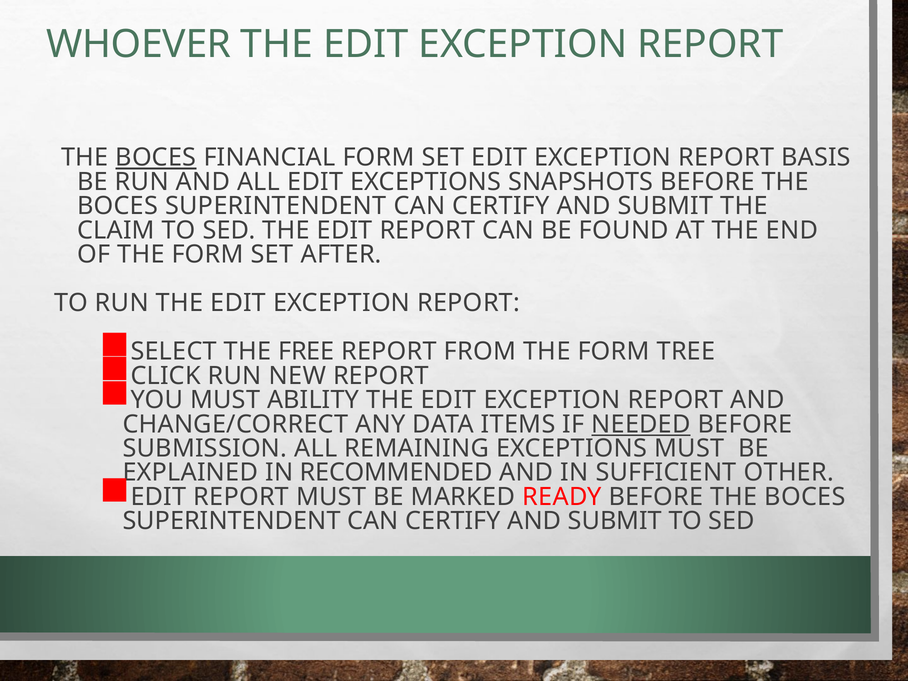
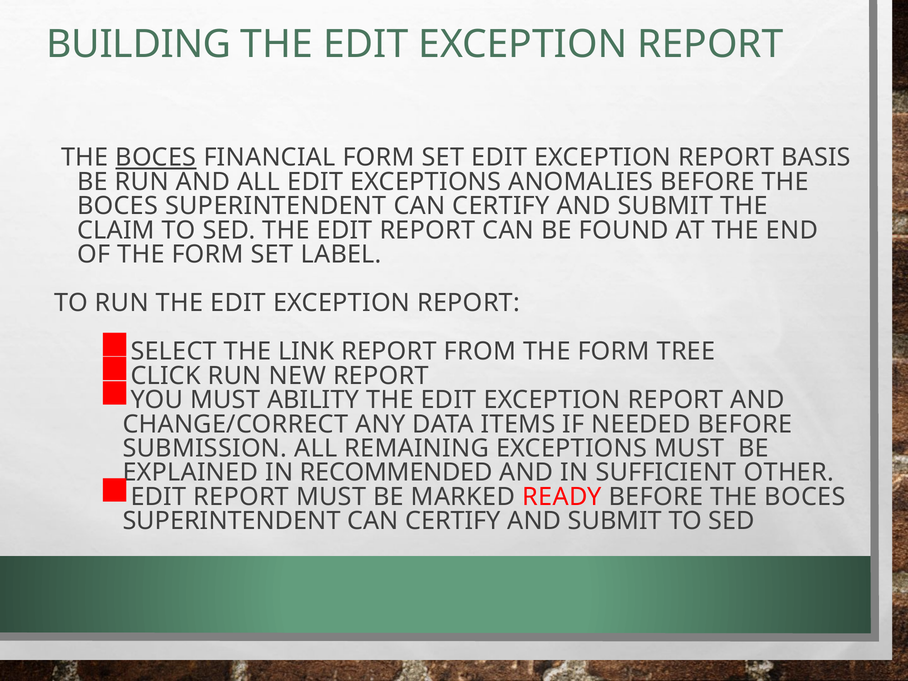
WHOEVER: WHOEVER -> BUILDING (139, 44)
SNAPSHOTS: SNAPSHOTS -> ANOMALIES (581, 182)
AFTER: AFTER -> LABEL (341, 255)
FREE: FREE -> LINK (306, 351)
NEEDED underline: present -> none (641, 424)
